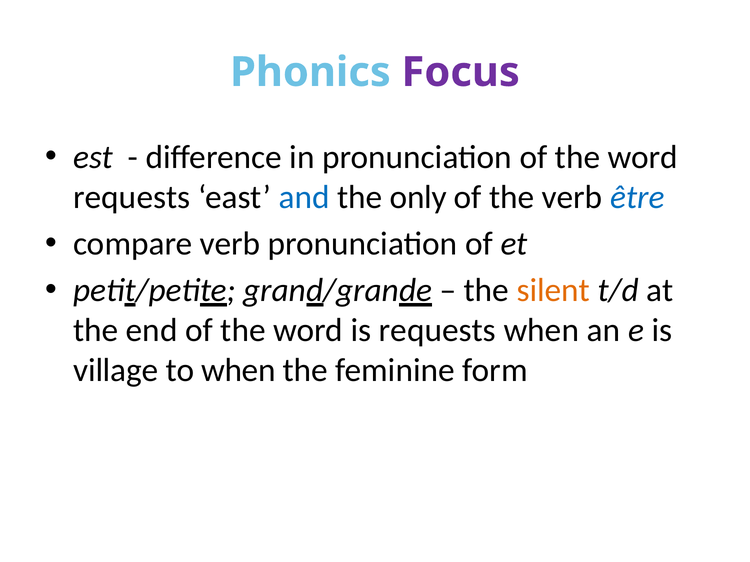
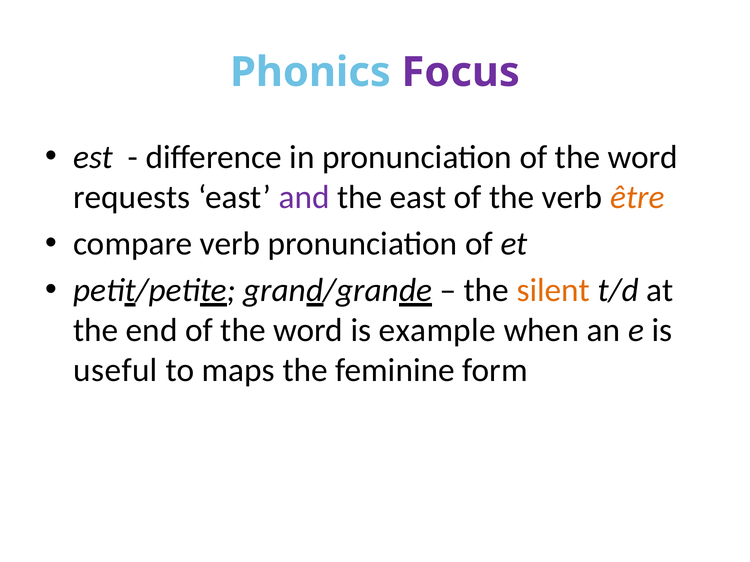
and colour: blue -> purple (304, 197)
the only: only -> east (418, 197)
être colour: blue -> orange (637, 197)
is requests: requests -> example (437, 331)
village: village -> useful (116, 371)
to when: when -> maps (238, 371)
